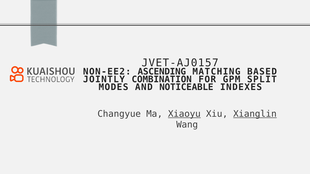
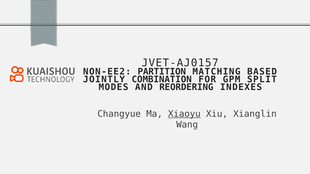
ASCENDING: ASCENDING -> PARTITION (162, 72)
NOTICEABLE: NOTICEABLE -> REORDERING (186, 87)
Xianglin underline: present -> none (255, 114)
